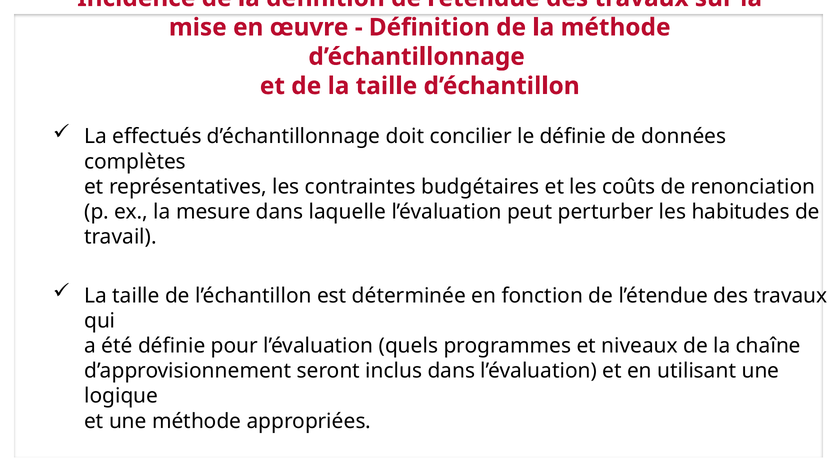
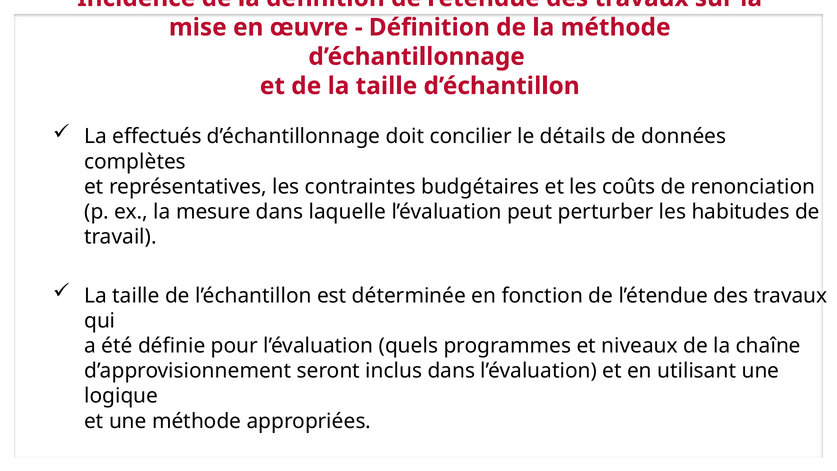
le définie: définie -> détails (573, 136)
